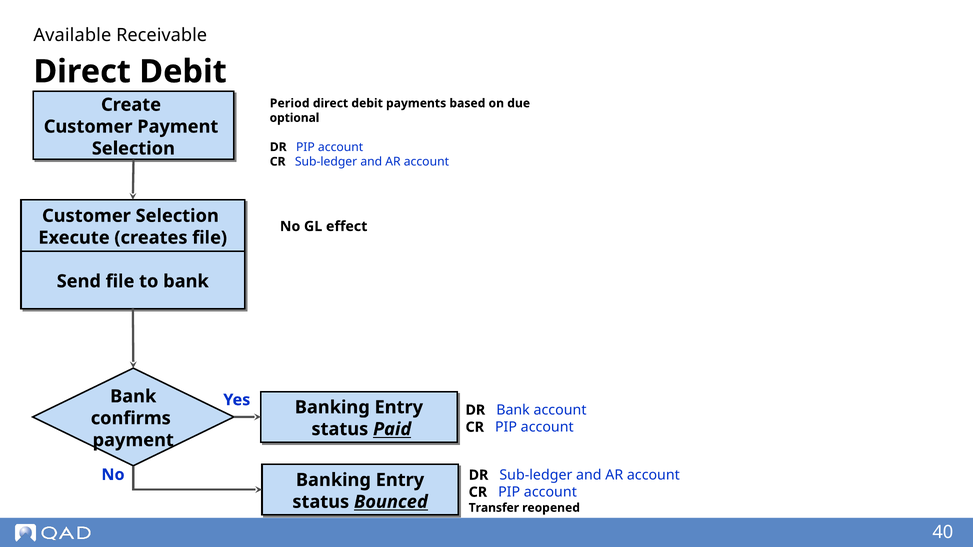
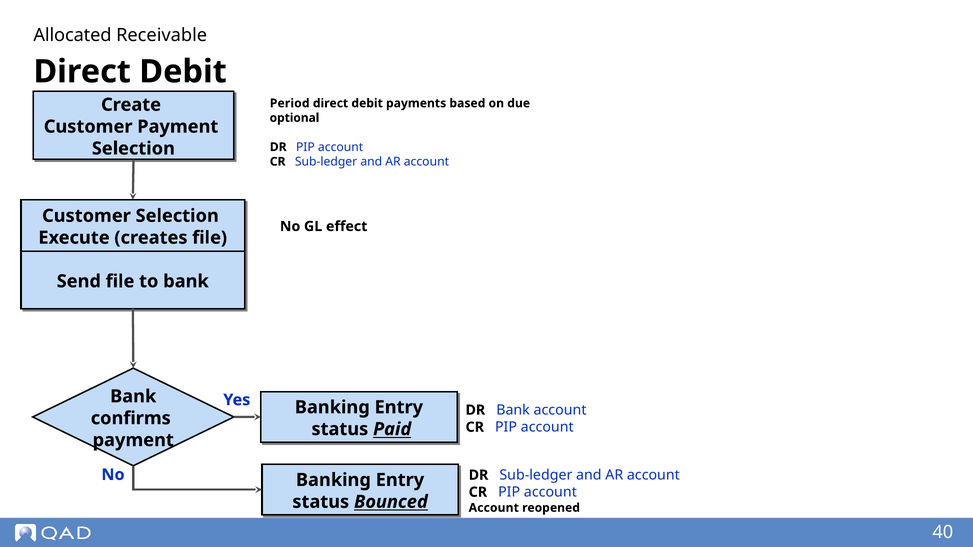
Available: Available -> Allocated (73, 35)
Transfer: Transfer -> Account (494, 508)
